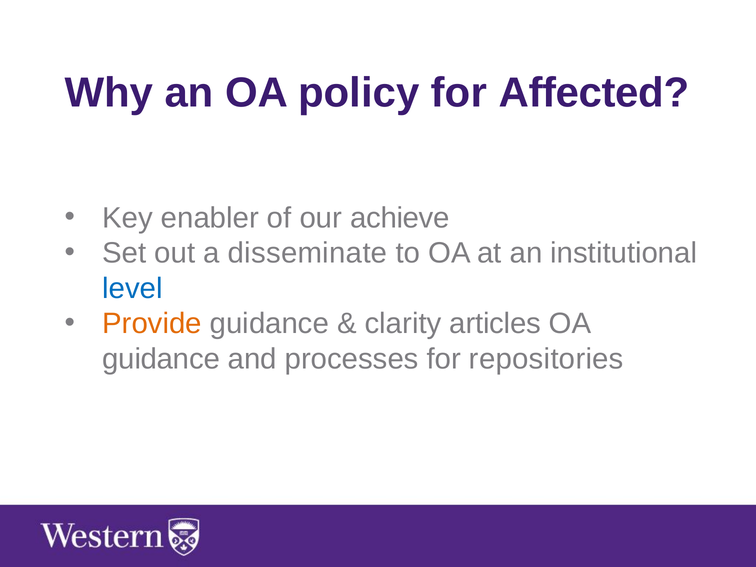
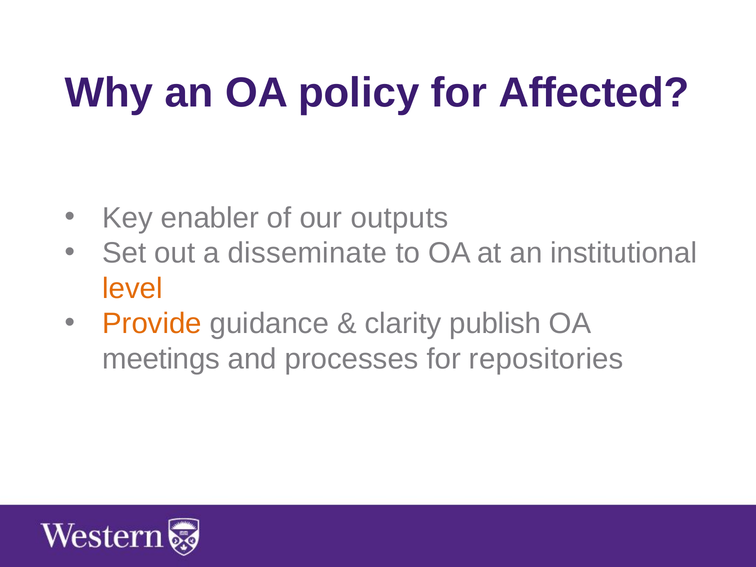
achieve: achieve -> outputs (400, 218)
level colour: blue -> orange (132, 288)
articles: articles -> publish (495, 324)
guidance: guidance -> meetings (161, 359)
